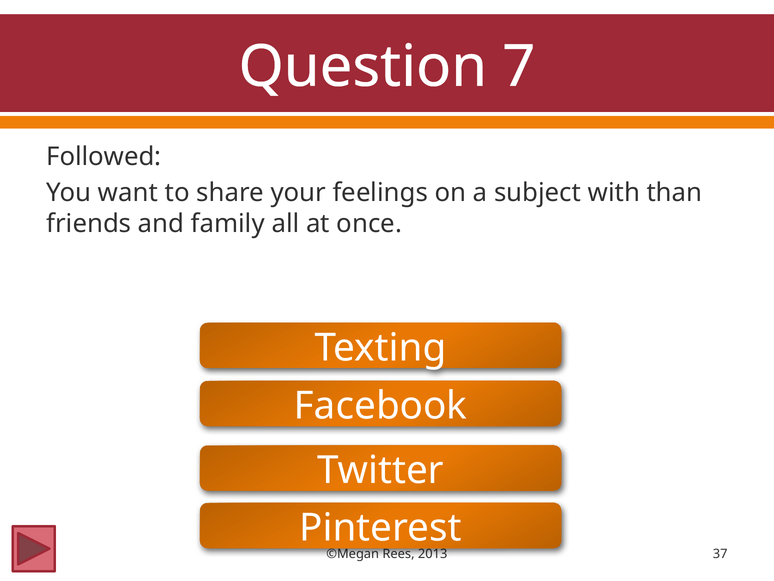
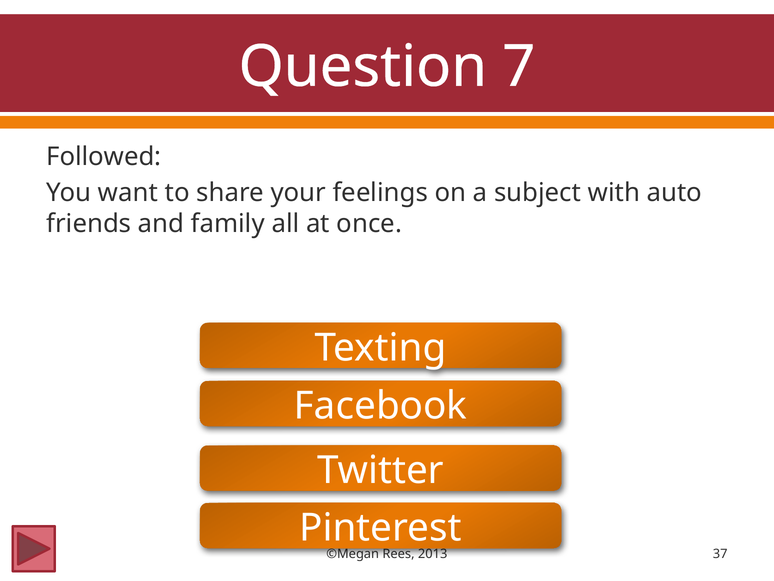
than: than -> auto (674, 193)
